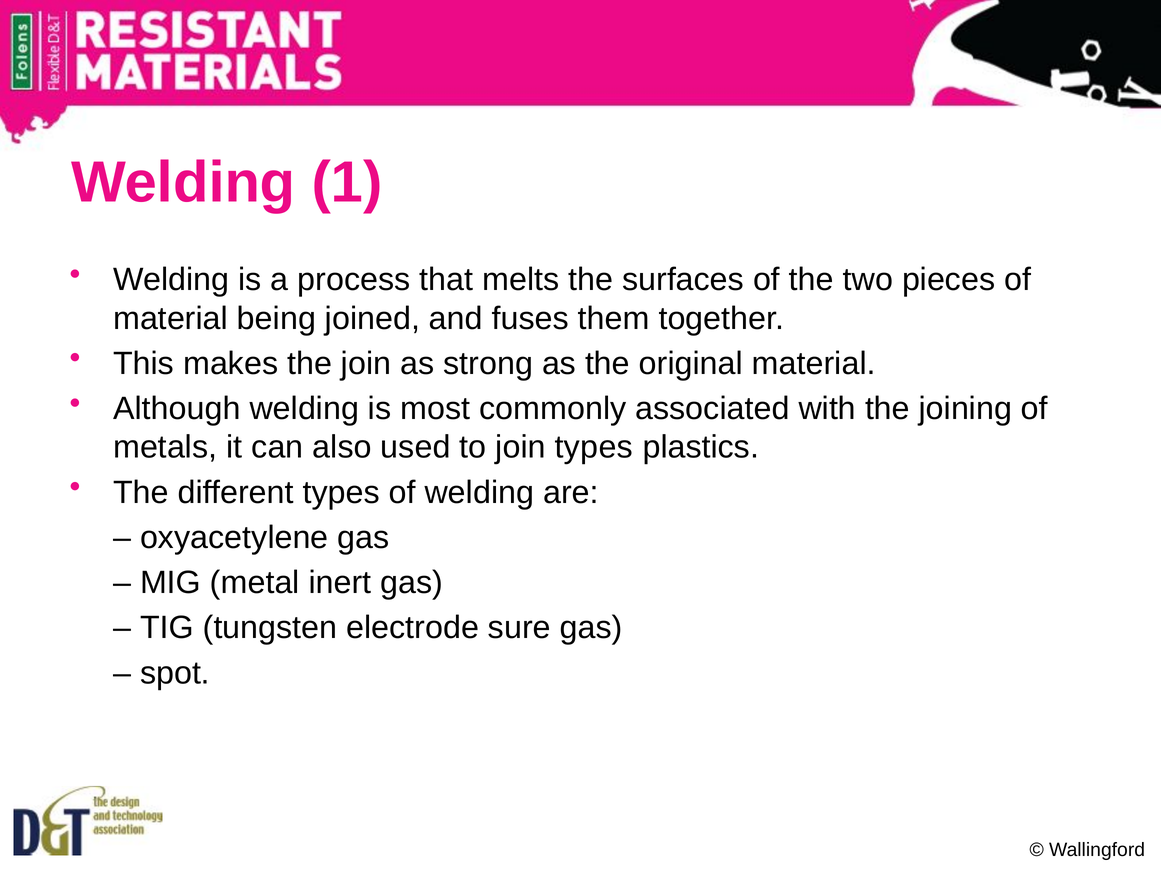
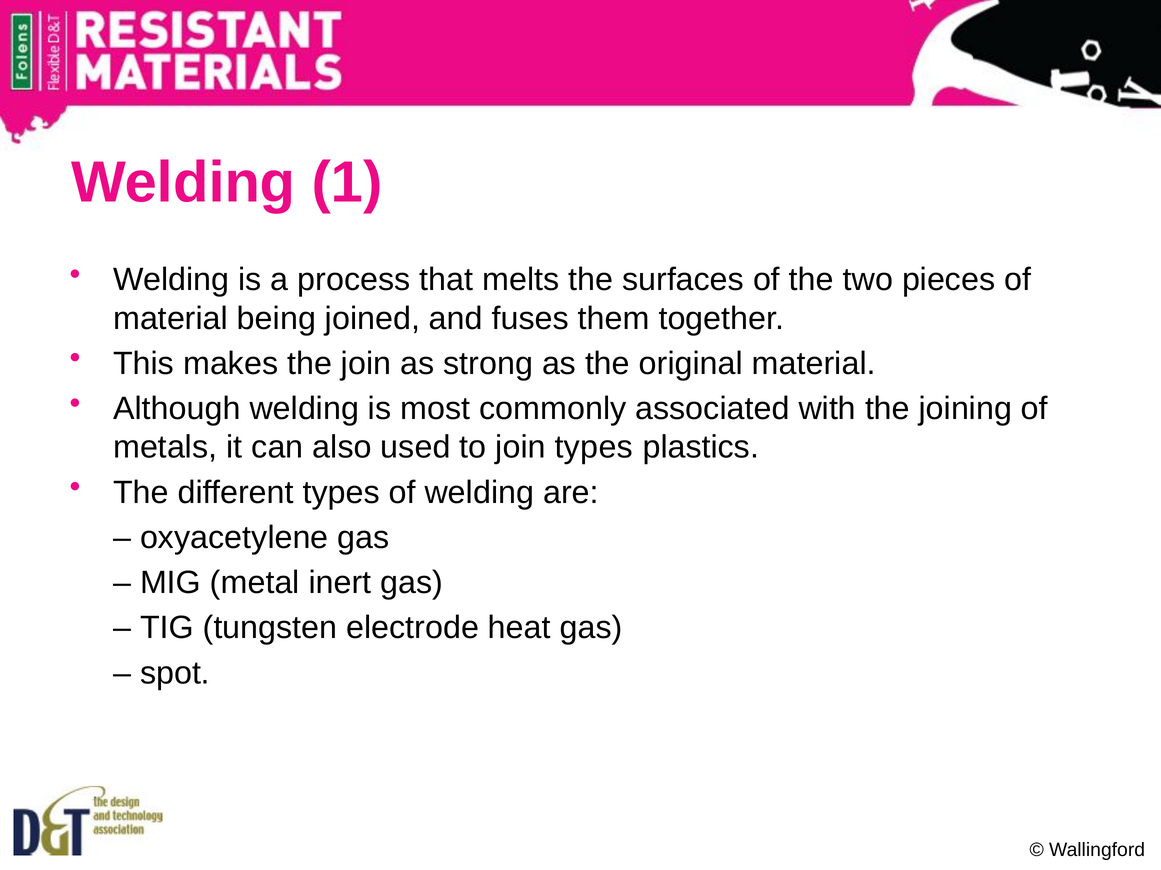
sure: sure -> heat (519, 628)
